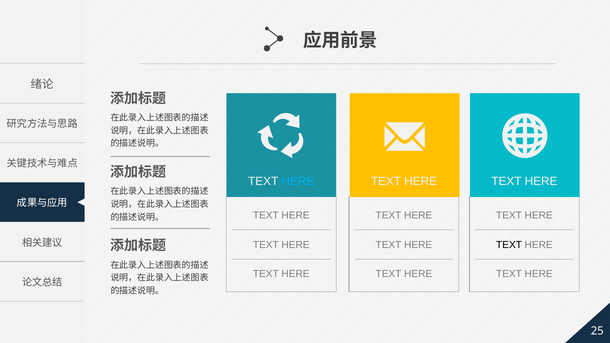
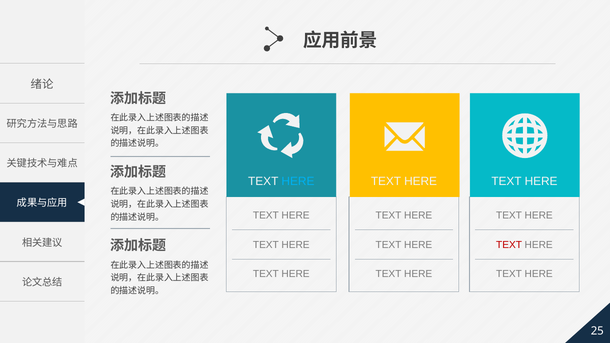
TEXT colour: black -> red (509, 245)
